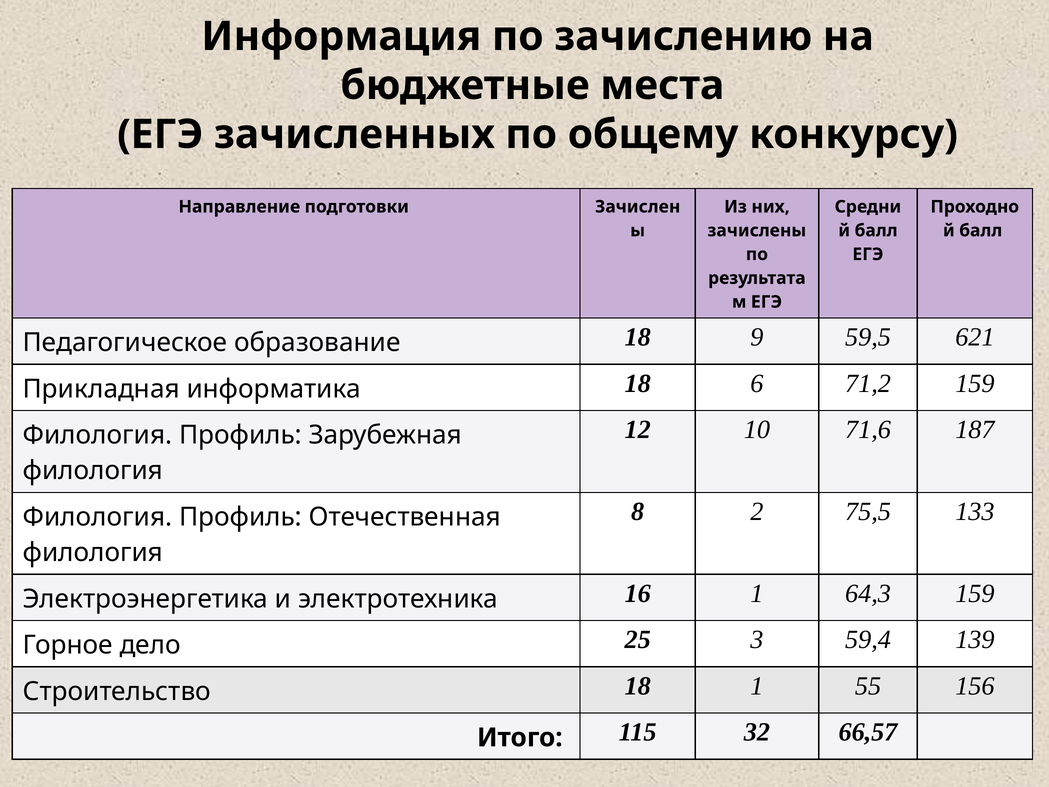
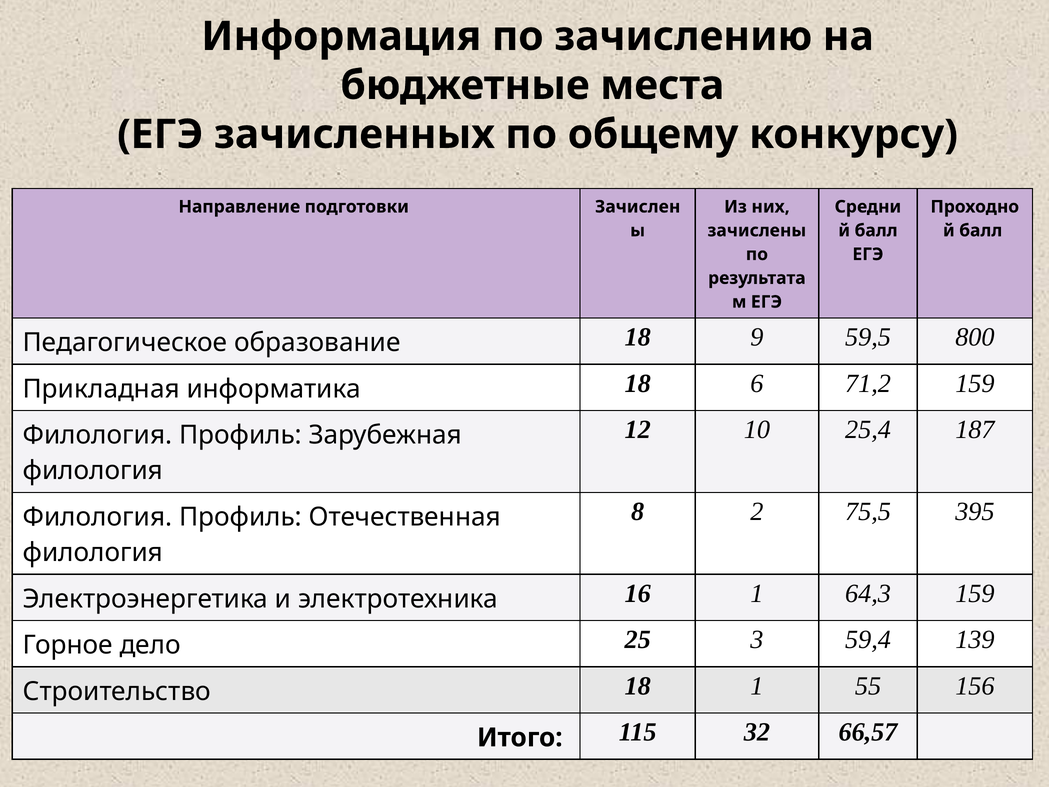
621: 621 -> 800 (975, 337)
71,6: 71,6 -> 25,4 (868, 429)
133: 133 -> 395 (975, 511)
